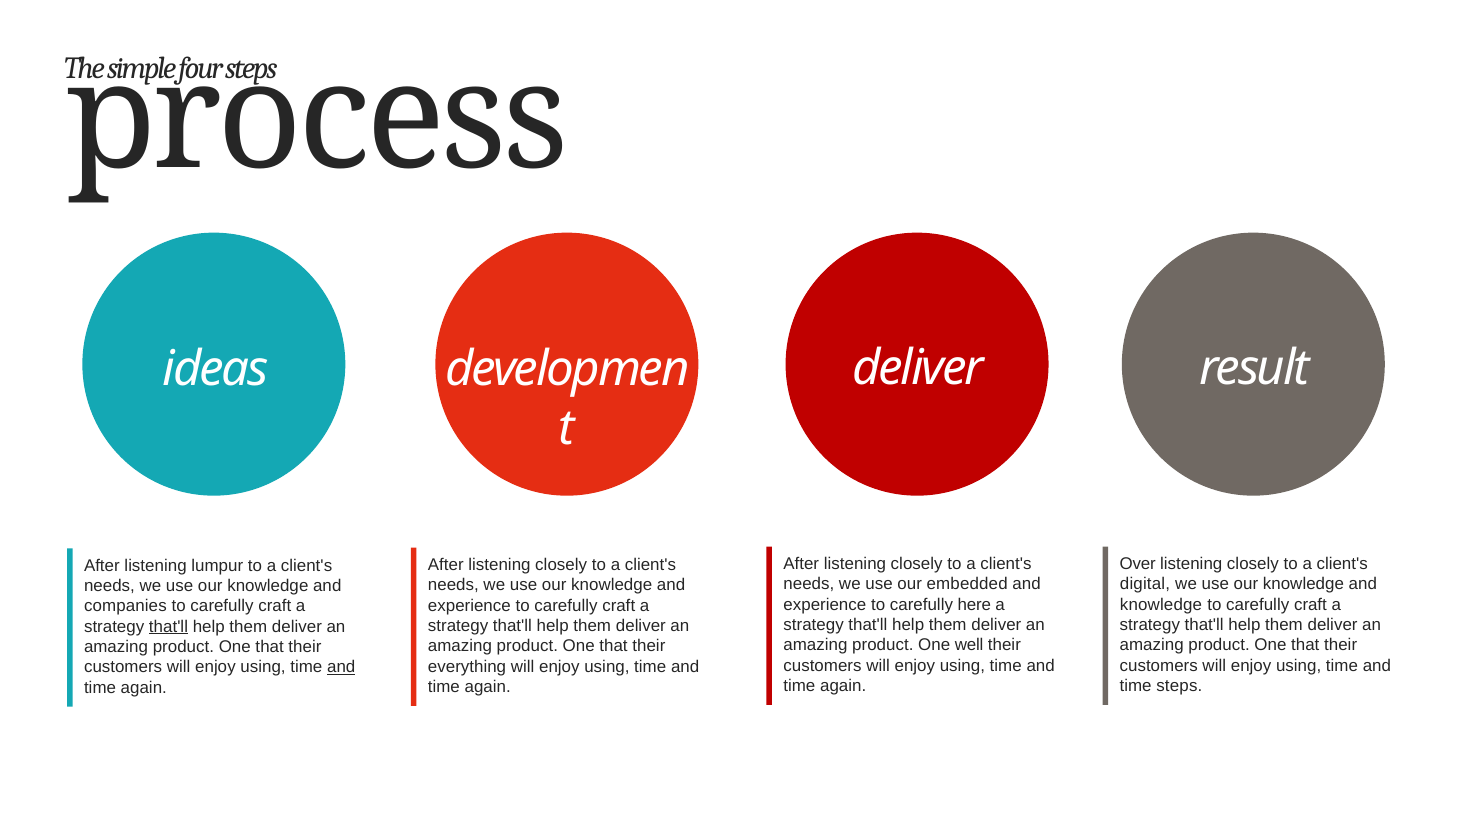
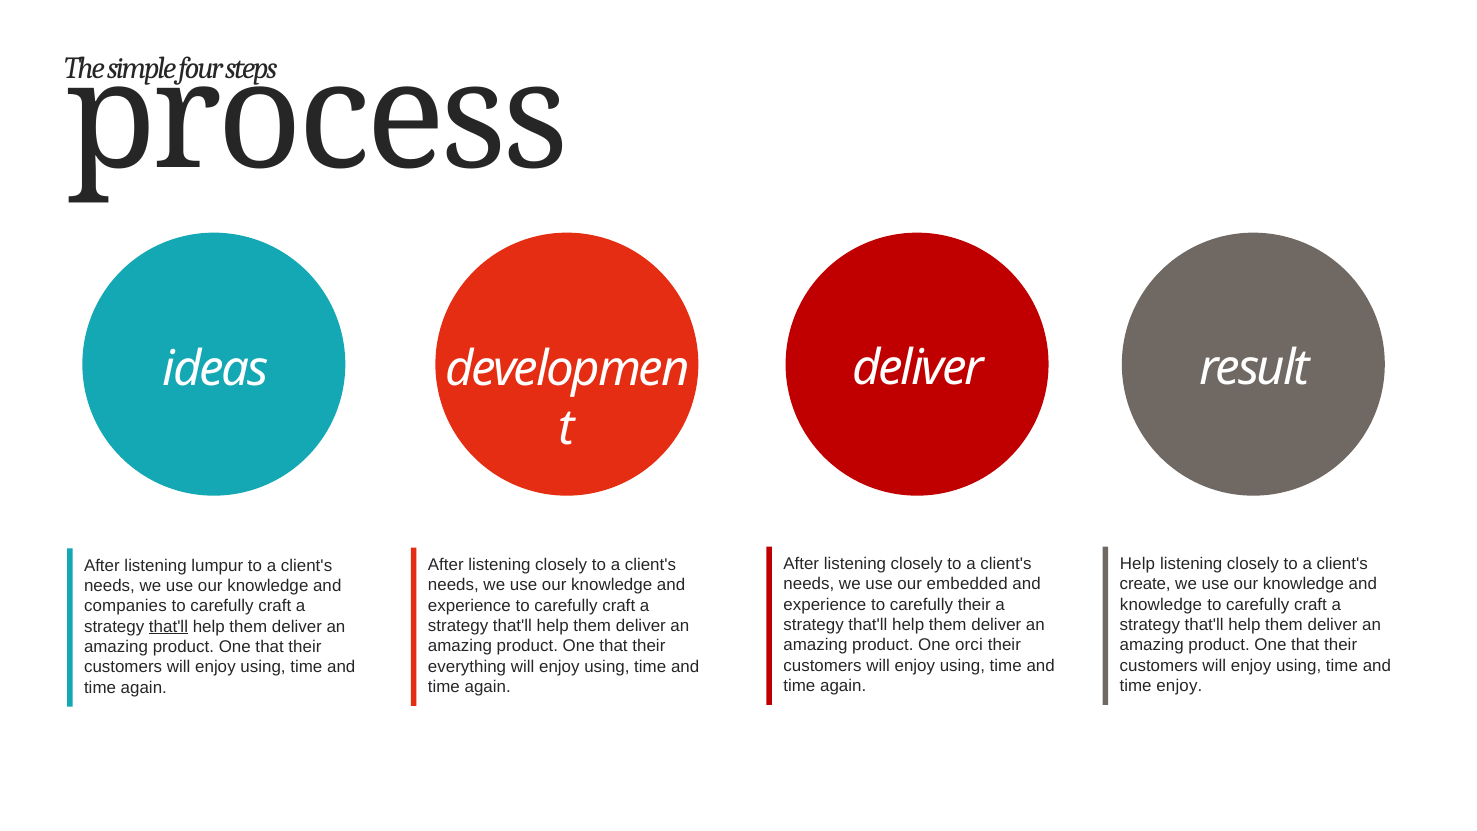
Over: Over -> Help (1137, 564)
digital: digital -> create (1145, 584)
carefully here: here -> their (974, 604)
well: well -> orci (969, 645)
and underline: present -> none (341, 667)
time steps: steps -> enjoy (1179, 686)
